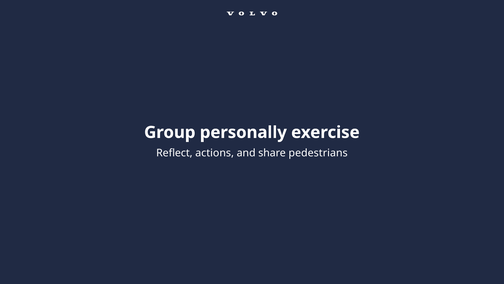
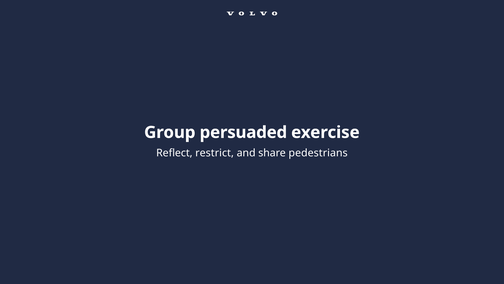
personally: personally -> persuaded (243, 132)
actions: actions -> restrict (215, 153)
